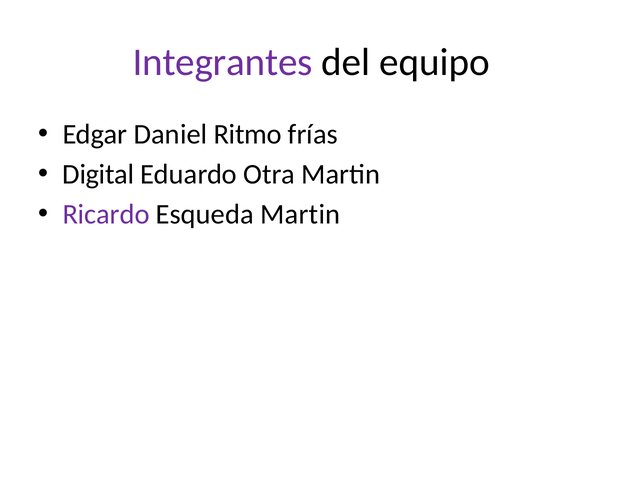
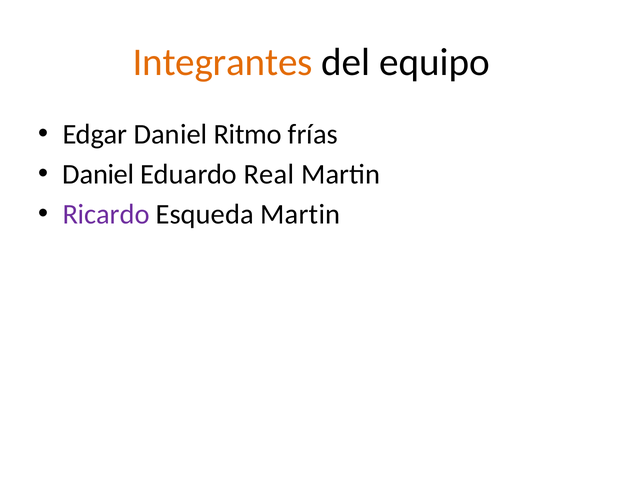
Integrantes colour: purple -> orange (223, 62)
Digital: Digital -> Daniel (98, 174)
Otra: Otra -> Real (269, 174)
